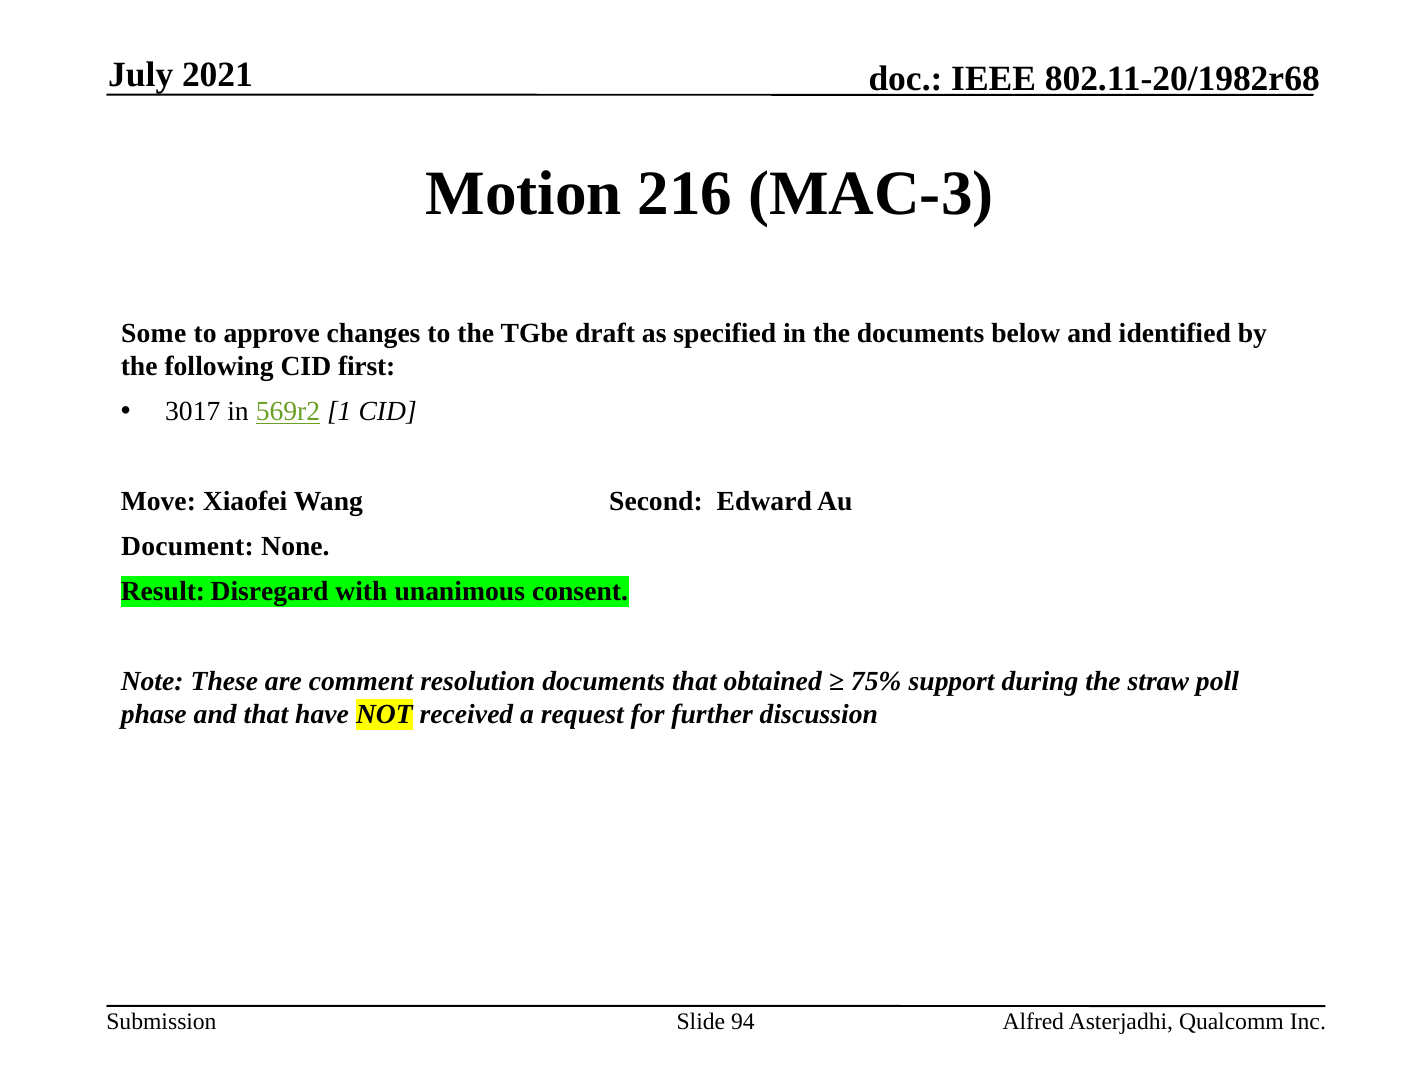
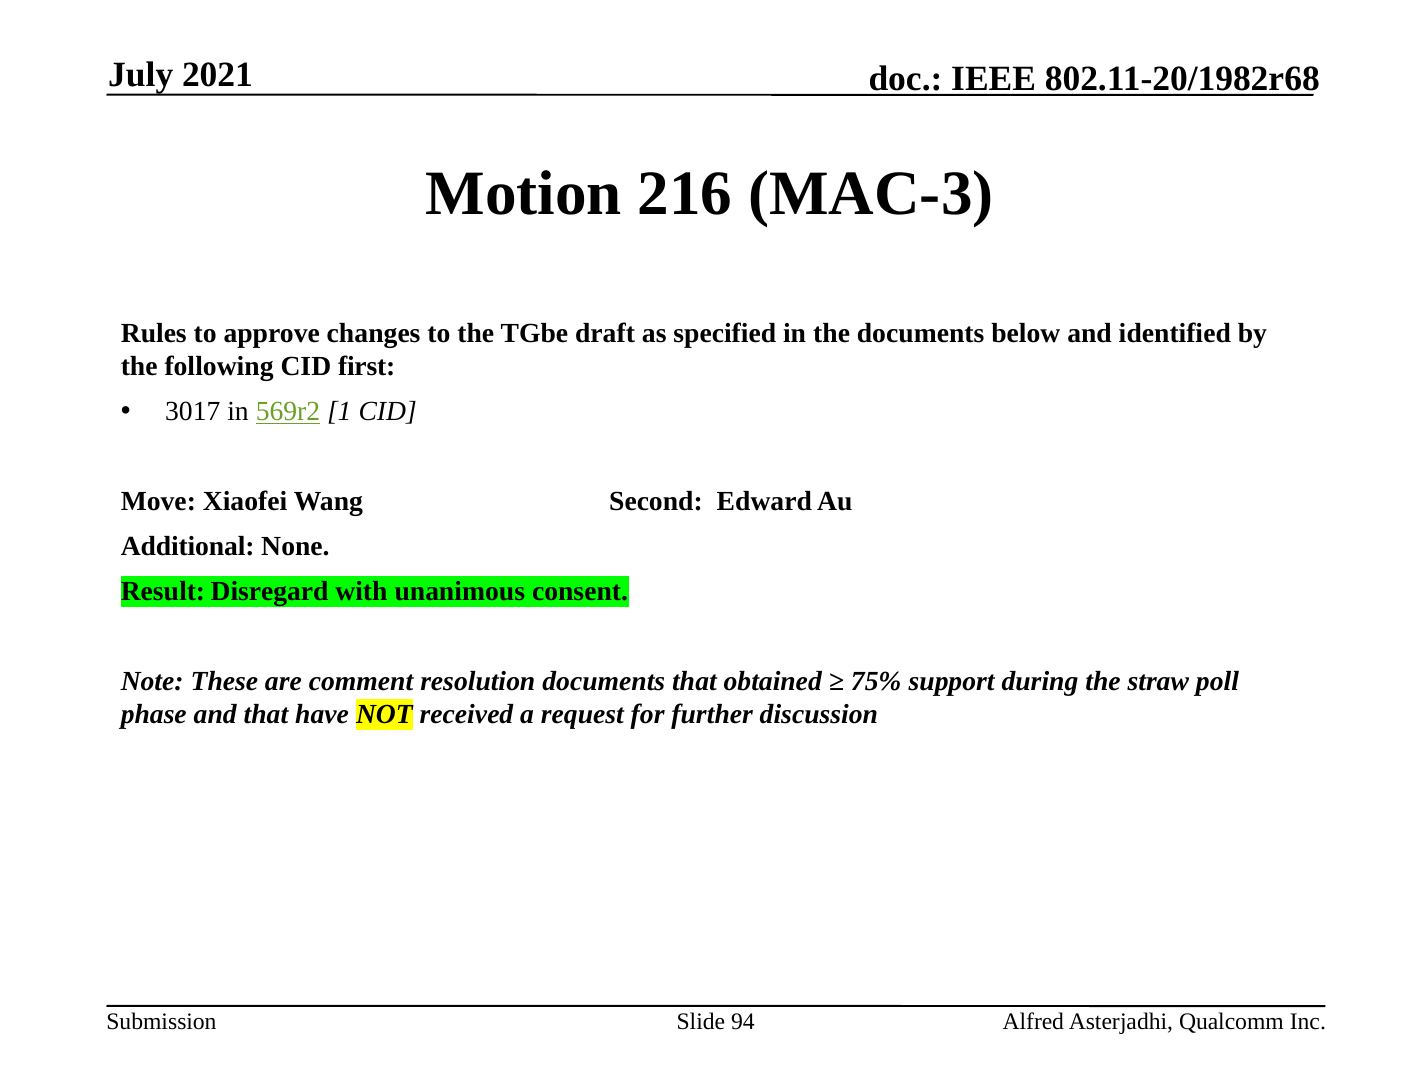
Some: Some -> Rules (154, 333)
Document: Document -> Additional (188, 546)
